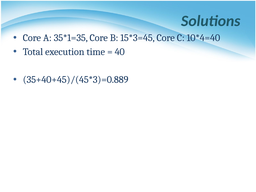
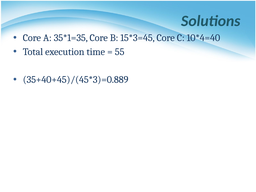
40: 40 -> 55 (120, 52)
